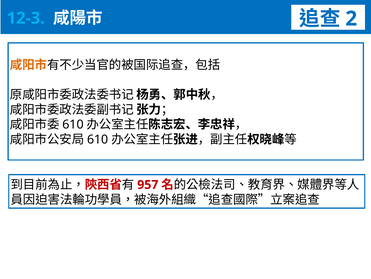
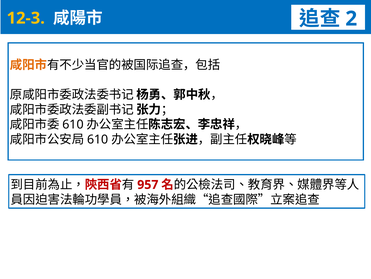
12-3 colour: light blue -> yellow (26, 18)
